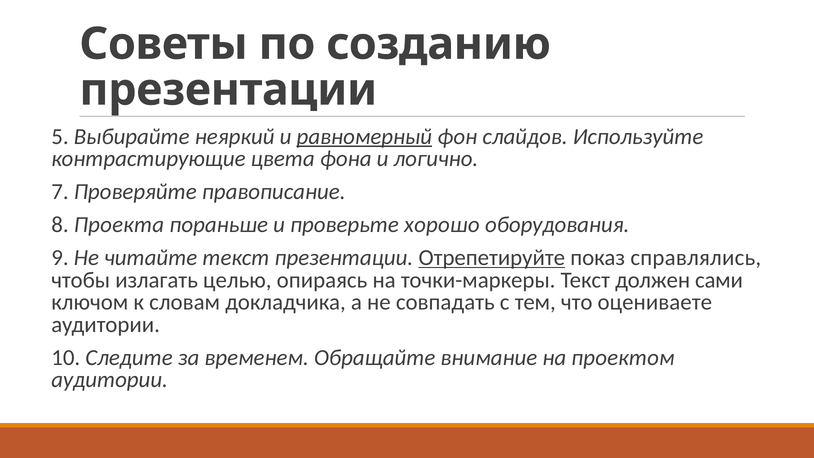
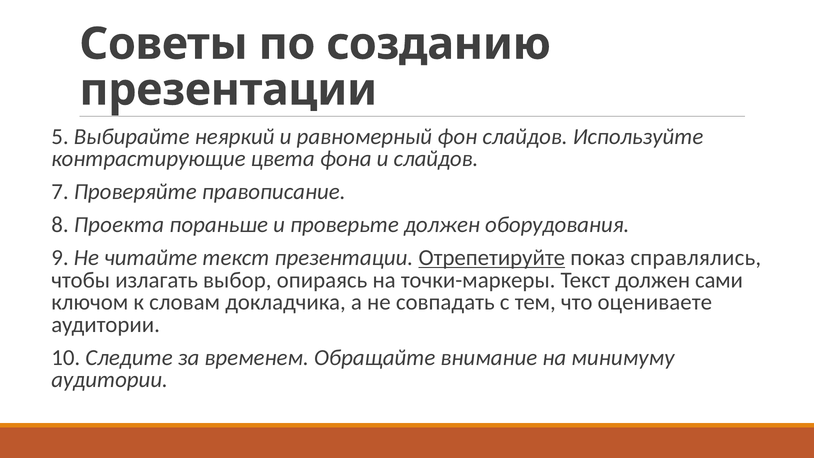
равномерный underline: present -> none (364, 137)
и логично: логично -> слайдов (436, 159)
проверьте хорошо: хорошо -> должен (442, 225)
целью: целью -> выбор (237, 280)
проектом: проектом -> минимуму (623, 357)
